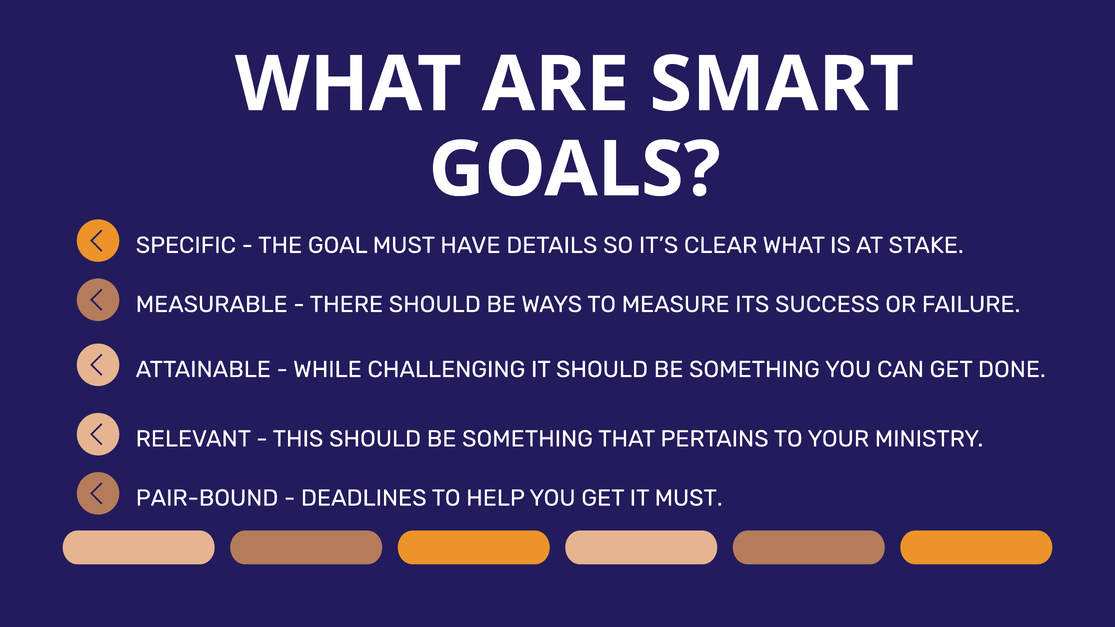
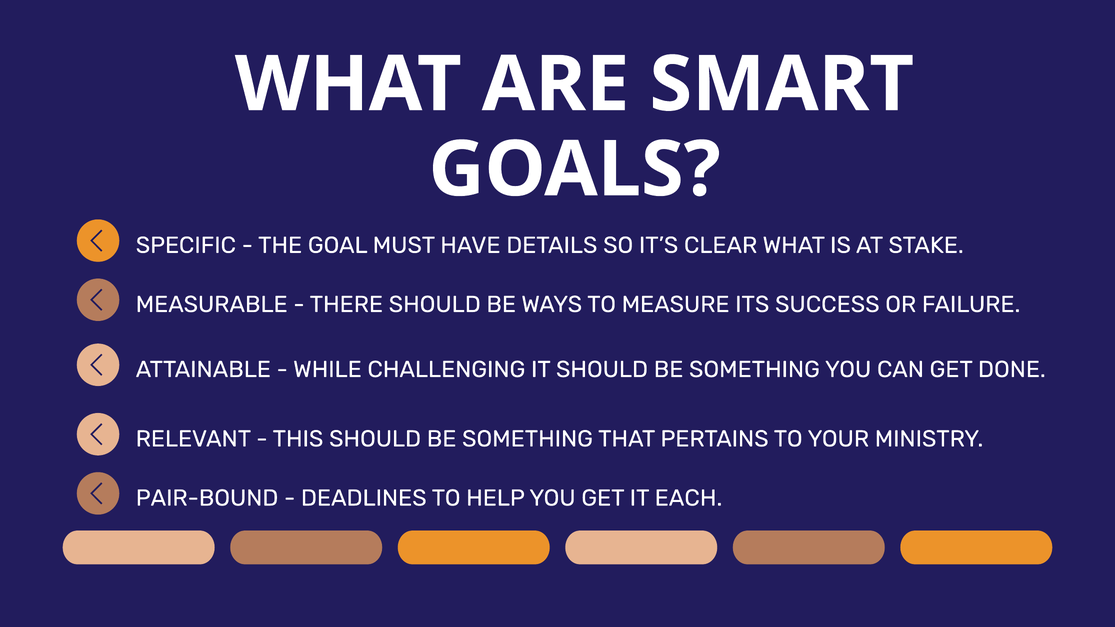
IT MUST: MUST -> EACH (689, 498)
